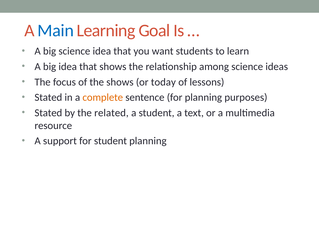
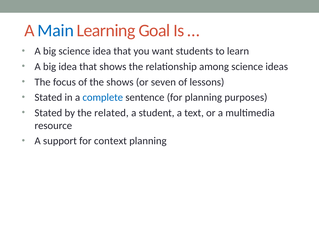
today: today -> seven (163, 82)
complete colour: orange -> blue (103, 98)
for student: student -> context (110, 141)
